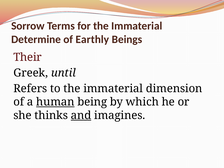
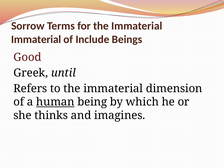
Determine: Determine -> Immaterial (36, 39)
Earthly: Earthly -> Include (92, 39)
Their: Their -> Good (27, 57)
and underline: present -> none (81, 115)
